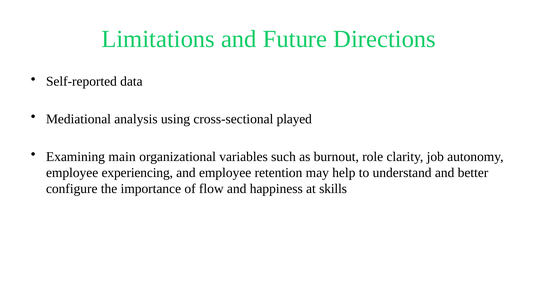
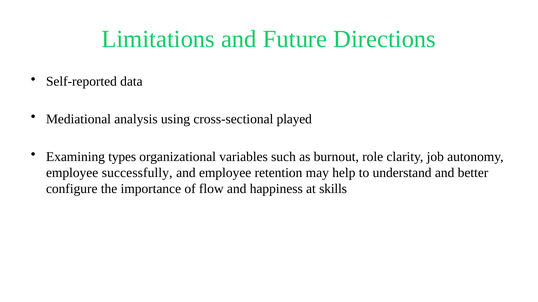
main: main -> types (122, 157)
experiencing: experiencing -> successfully (137, 173)
